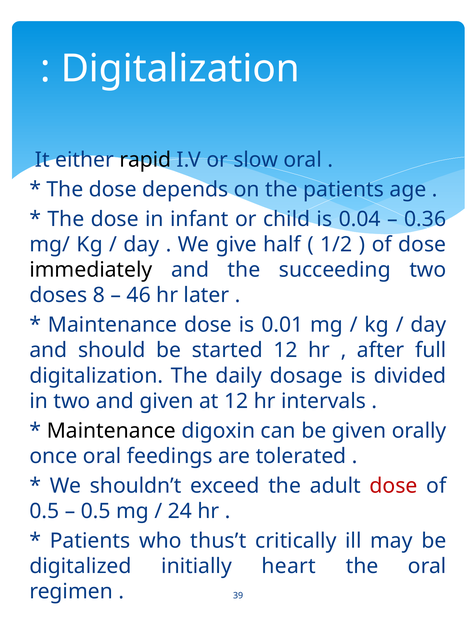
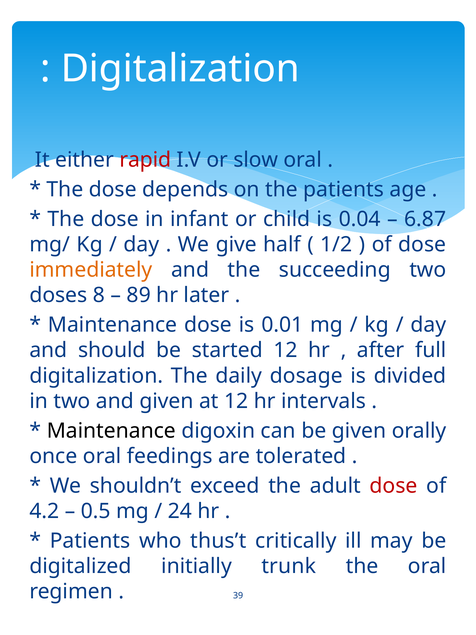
rapid colour: black -> red (145, 160)
0.36: 0.36 -> 6.87 (425, 219)
immediately colour: black -> orange (91, 270)
46: 46 -> 89 (139, 295)
0.5: 0.5 -> 4.2 (44, 511)
heart: heart -> trunk (289, 566)
